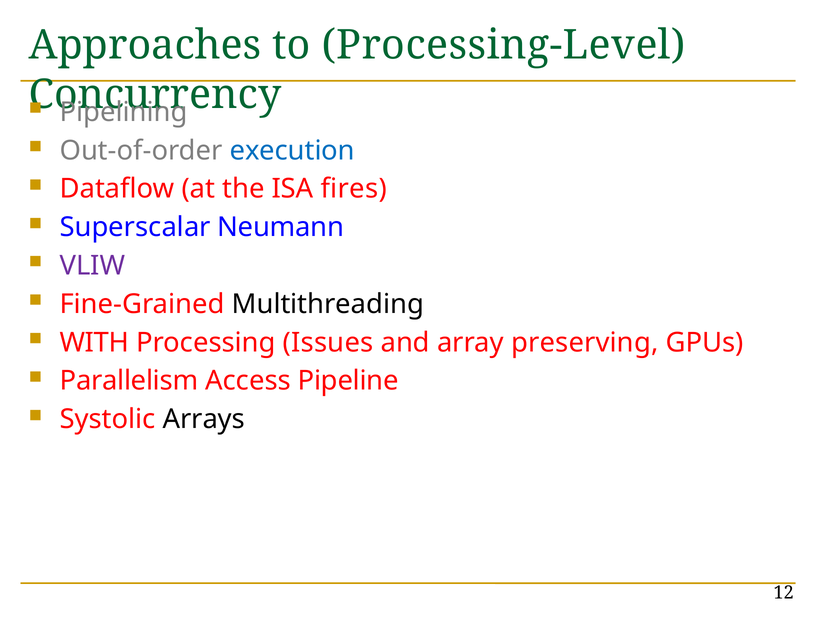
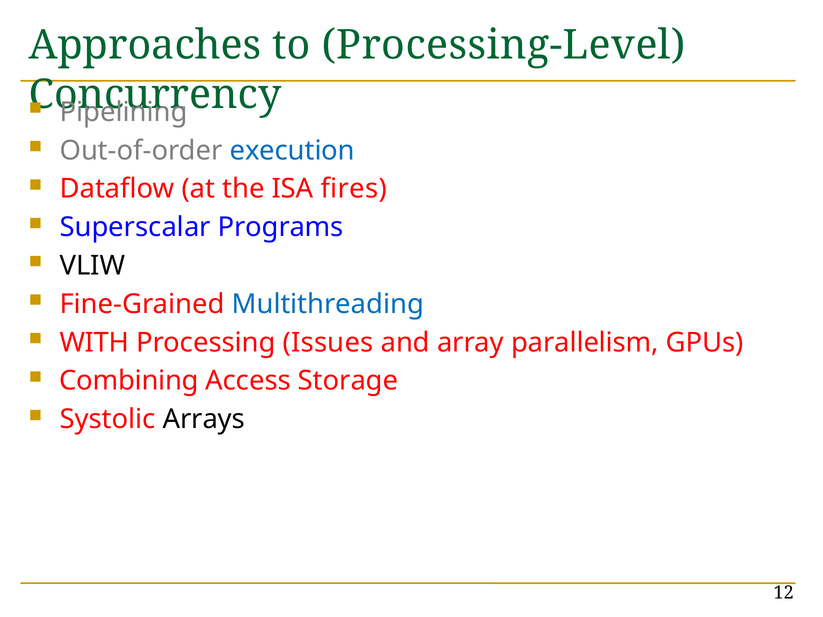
Neumann: Neumann -> Programs (281, 227)
VLIW colour: purple -> black (92, 266)
Multithreading colour: black -> blue (328, 304)
preserving: preserving -> parallelism (585, 343)
Parallelism: Parallelism -> Combining (129, 381)
Pipeline: Pipeline -> Storage (348, 381)
